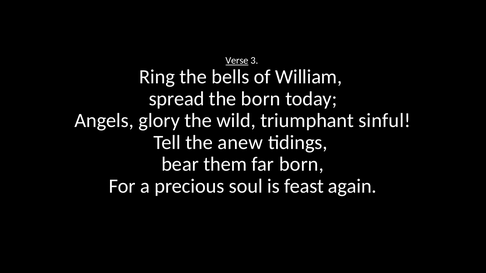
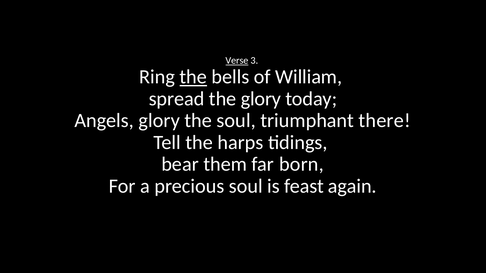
the underline: none -> present (193, 77)
the born: born -> glory (261, 99)
the wild: wild -> soul (236, 121)
sinful: sinful -> there (385, 121)
anew: anew -> harps (240, 143)
